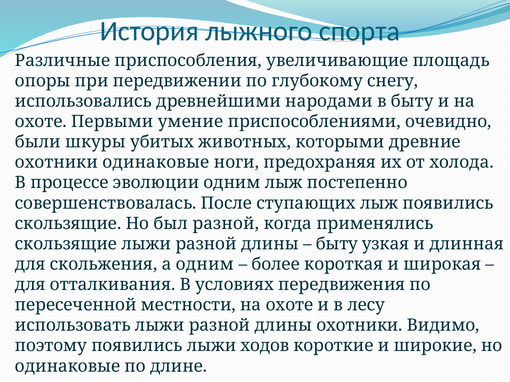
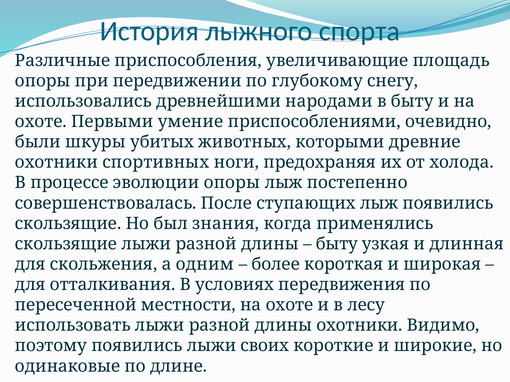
охотники одинаковые: одинаковые -> спортивных (156, 163)
эволюции одним: одним -> опоры (232, 183)
был разной: разной -> знания (226, 224)
ходов: ходов -> своих (265, 346)
